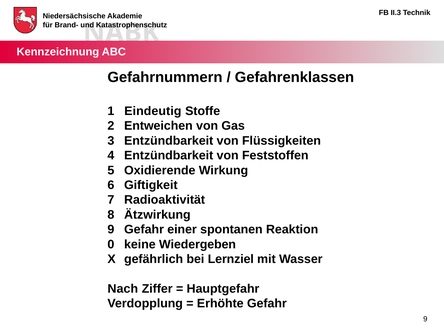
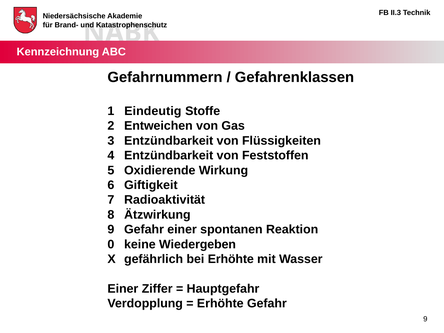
bei Lernziel: Lernziel -> Erhöhte (231, 259)
Nach: Nach -> Einer (123, 289)
